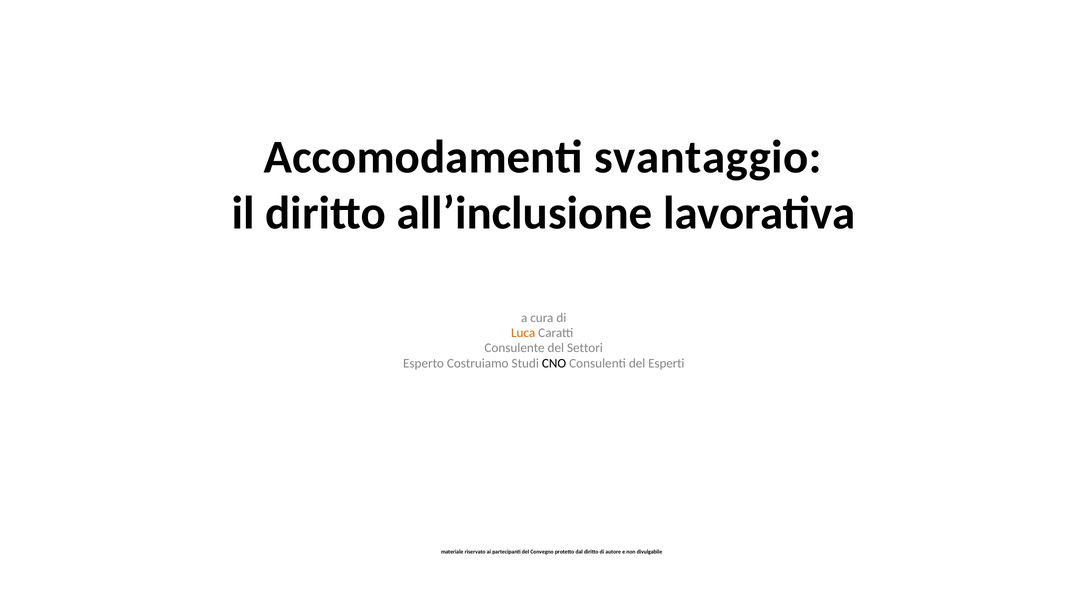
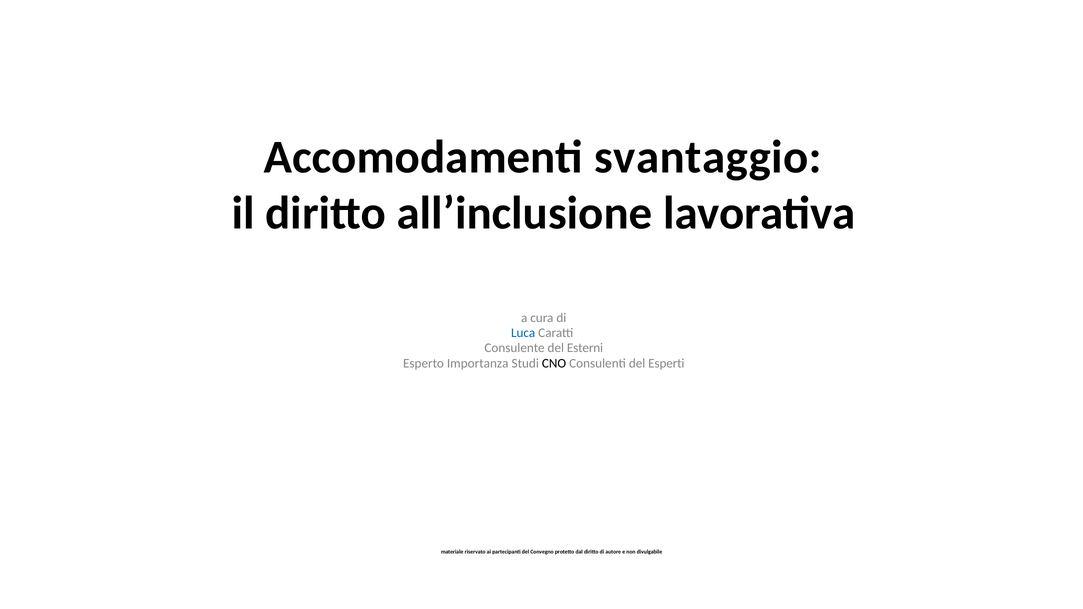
Luca colour: orange -> blue (523, 333)
Settori: Settori -> Esterni (585, 348)
Costruiamo: Costruiamo -> Importanza (478, 363)
